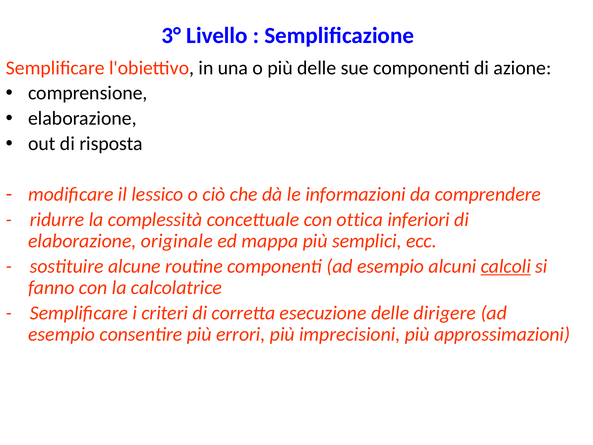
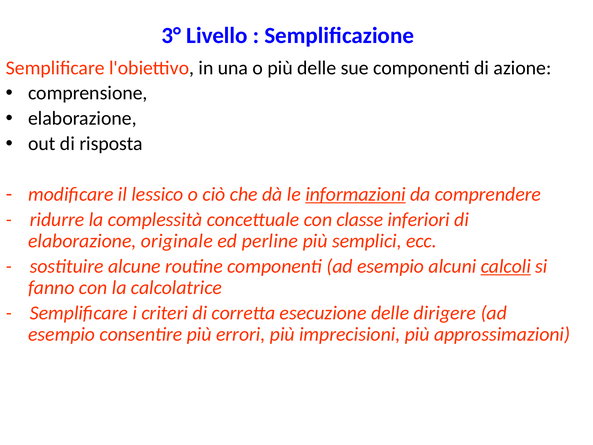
informazioni underline: none -> present (356, 194)
ottica: ottica -> classe (360, 219)
mappa: mappa -> perline (270, 241)
